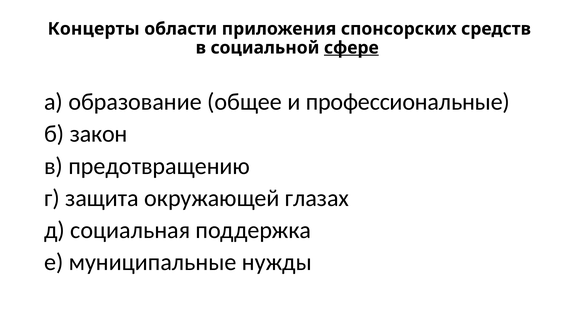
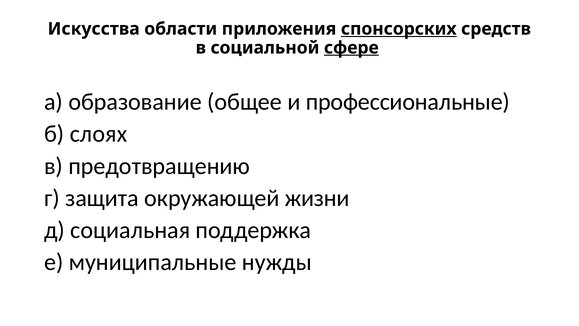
Концерты: Концерты -> Искусства (94, 29)
спонсорских underline: none -> present (399, 29)
закон: закон -> слоях (98, 134)
глазах: глазах -> жизни (317, 198)
